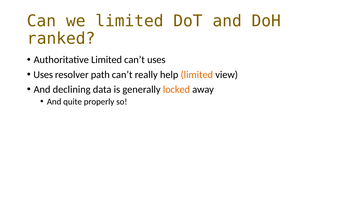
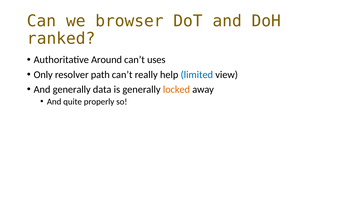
we limited: limited -> browser (129, 21)
Authoritative Limited: Limited -> Around (107, 60)
Uses: Uses -> Only (43, 75)
limited colour: orange -> blue (197, 75)
And declining: declining -> generally (72, 90)
